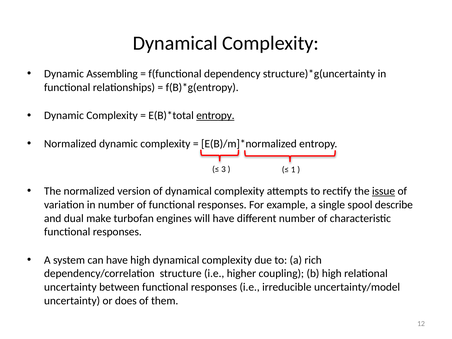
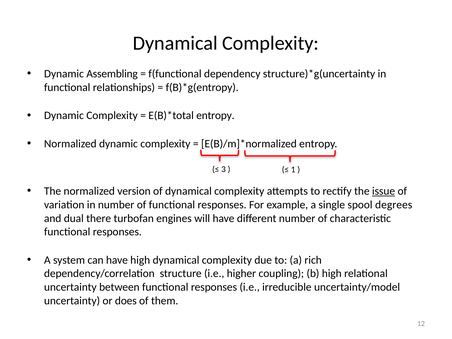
entropy underline: present -> none (215, 116)
describe: describe -> degrees (394, 205)
make: make -> there (99, 218)
